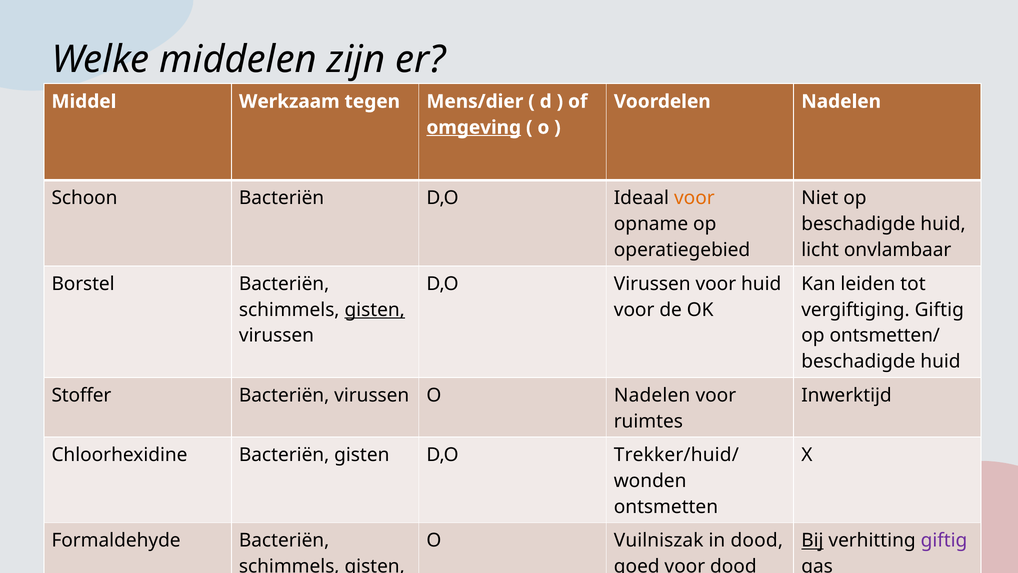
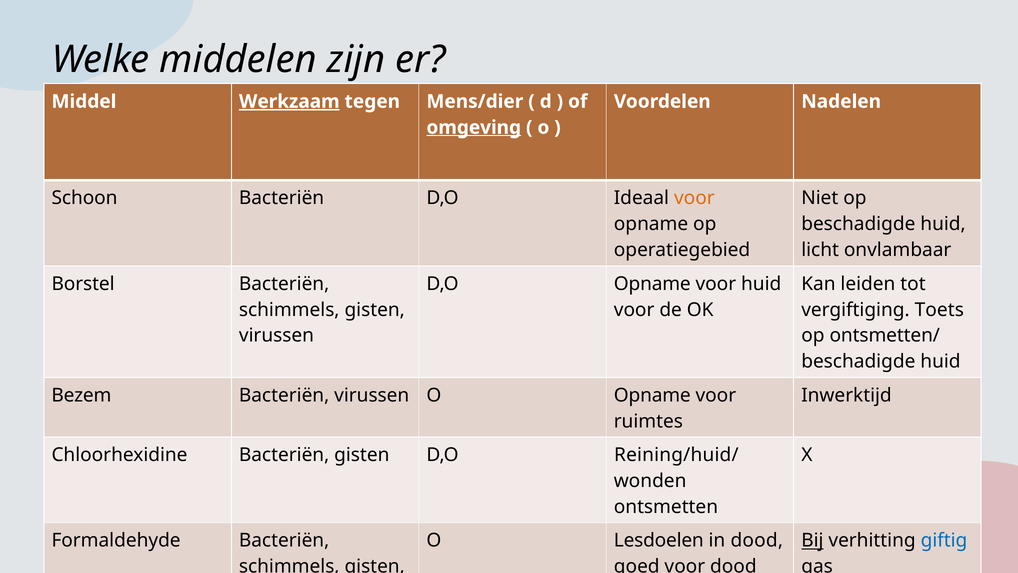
Werkzaam underline: none -> present (289, 101)
D,O Virussen: Virussen -> Opname (652, 284)
gisten underline: present -> none (375, 309)
vergiftiging Giftig: Giftig -> Toets (939, 309)
Stoffer: Stoffer -> Bezem (81, 395)
O Nadelen: Nadelen -> Opname (652, 395)
Trekker/huid/: Trekker/huid/ -> Reining/huid/ (676, 455)
Vuilniszak: Vuilniszak -> Lesdoelen (659, 540)
giftig colour: purple -> blue (944, 540)
